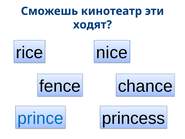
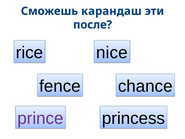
кинотеатр: кинотеатр -> карандаш (111, 11)
ходят: ходят -> после (93, 25)
prince colour: blue -> purple (40, 118)
